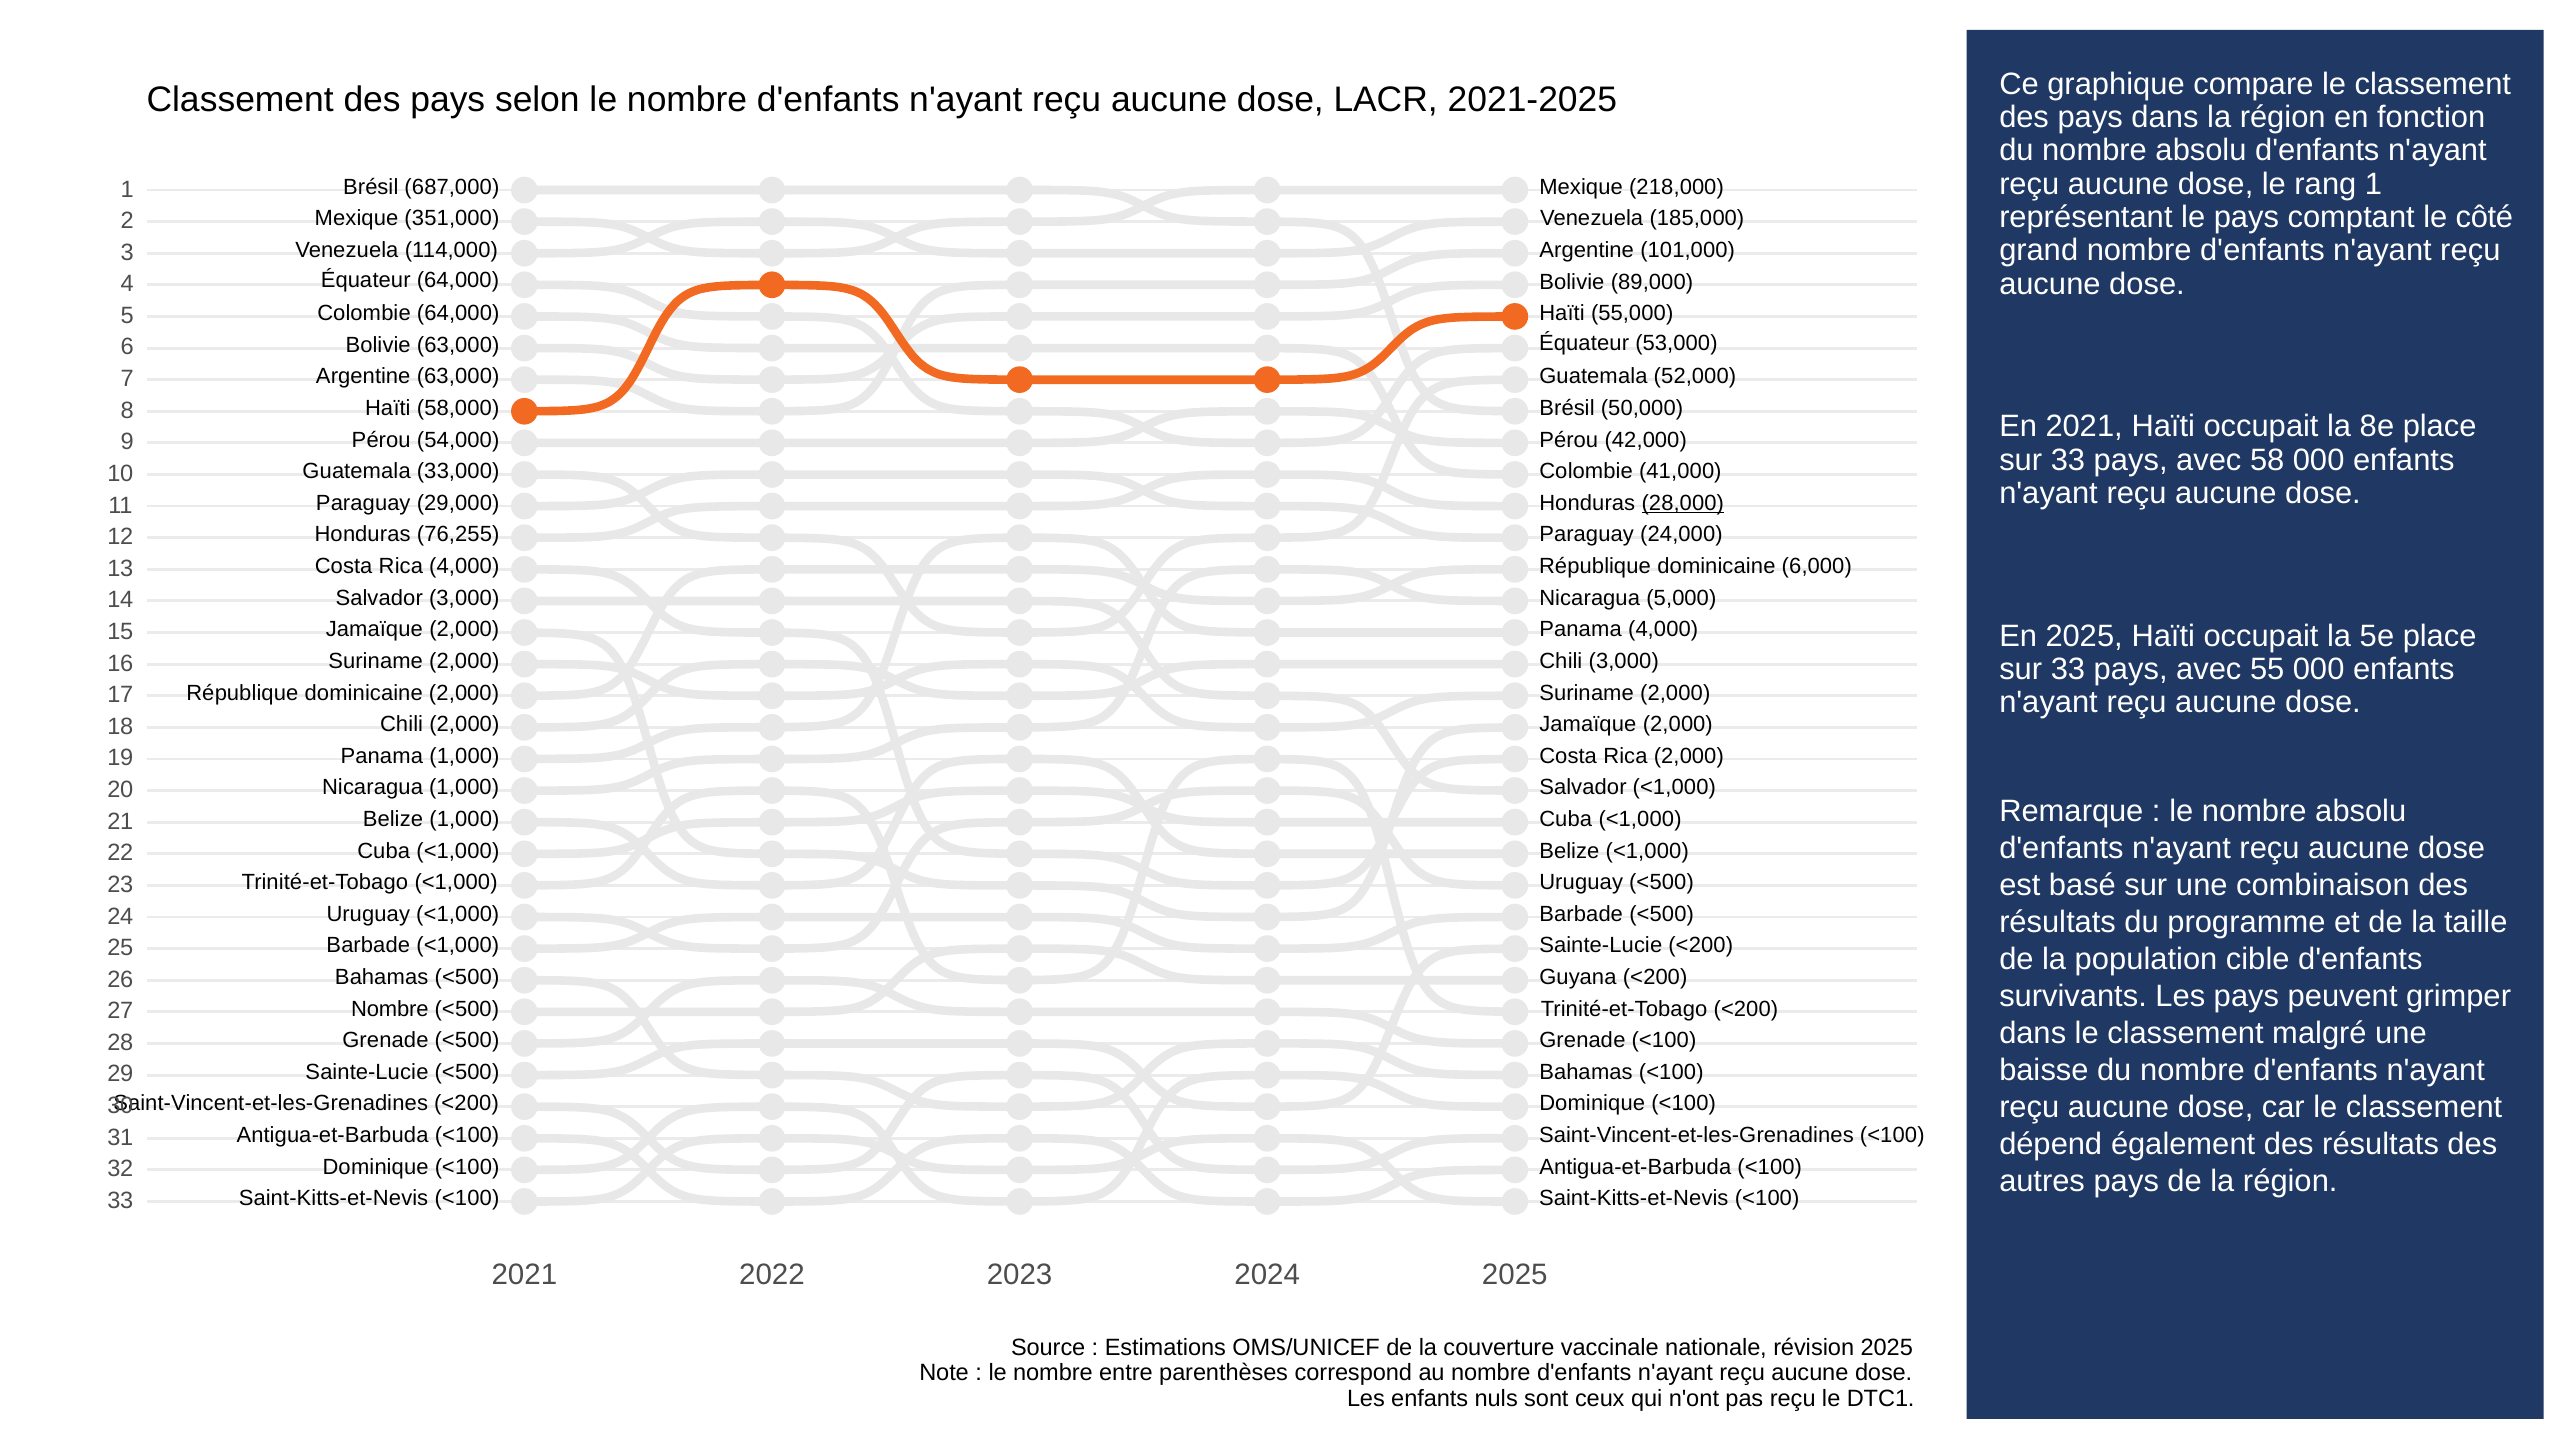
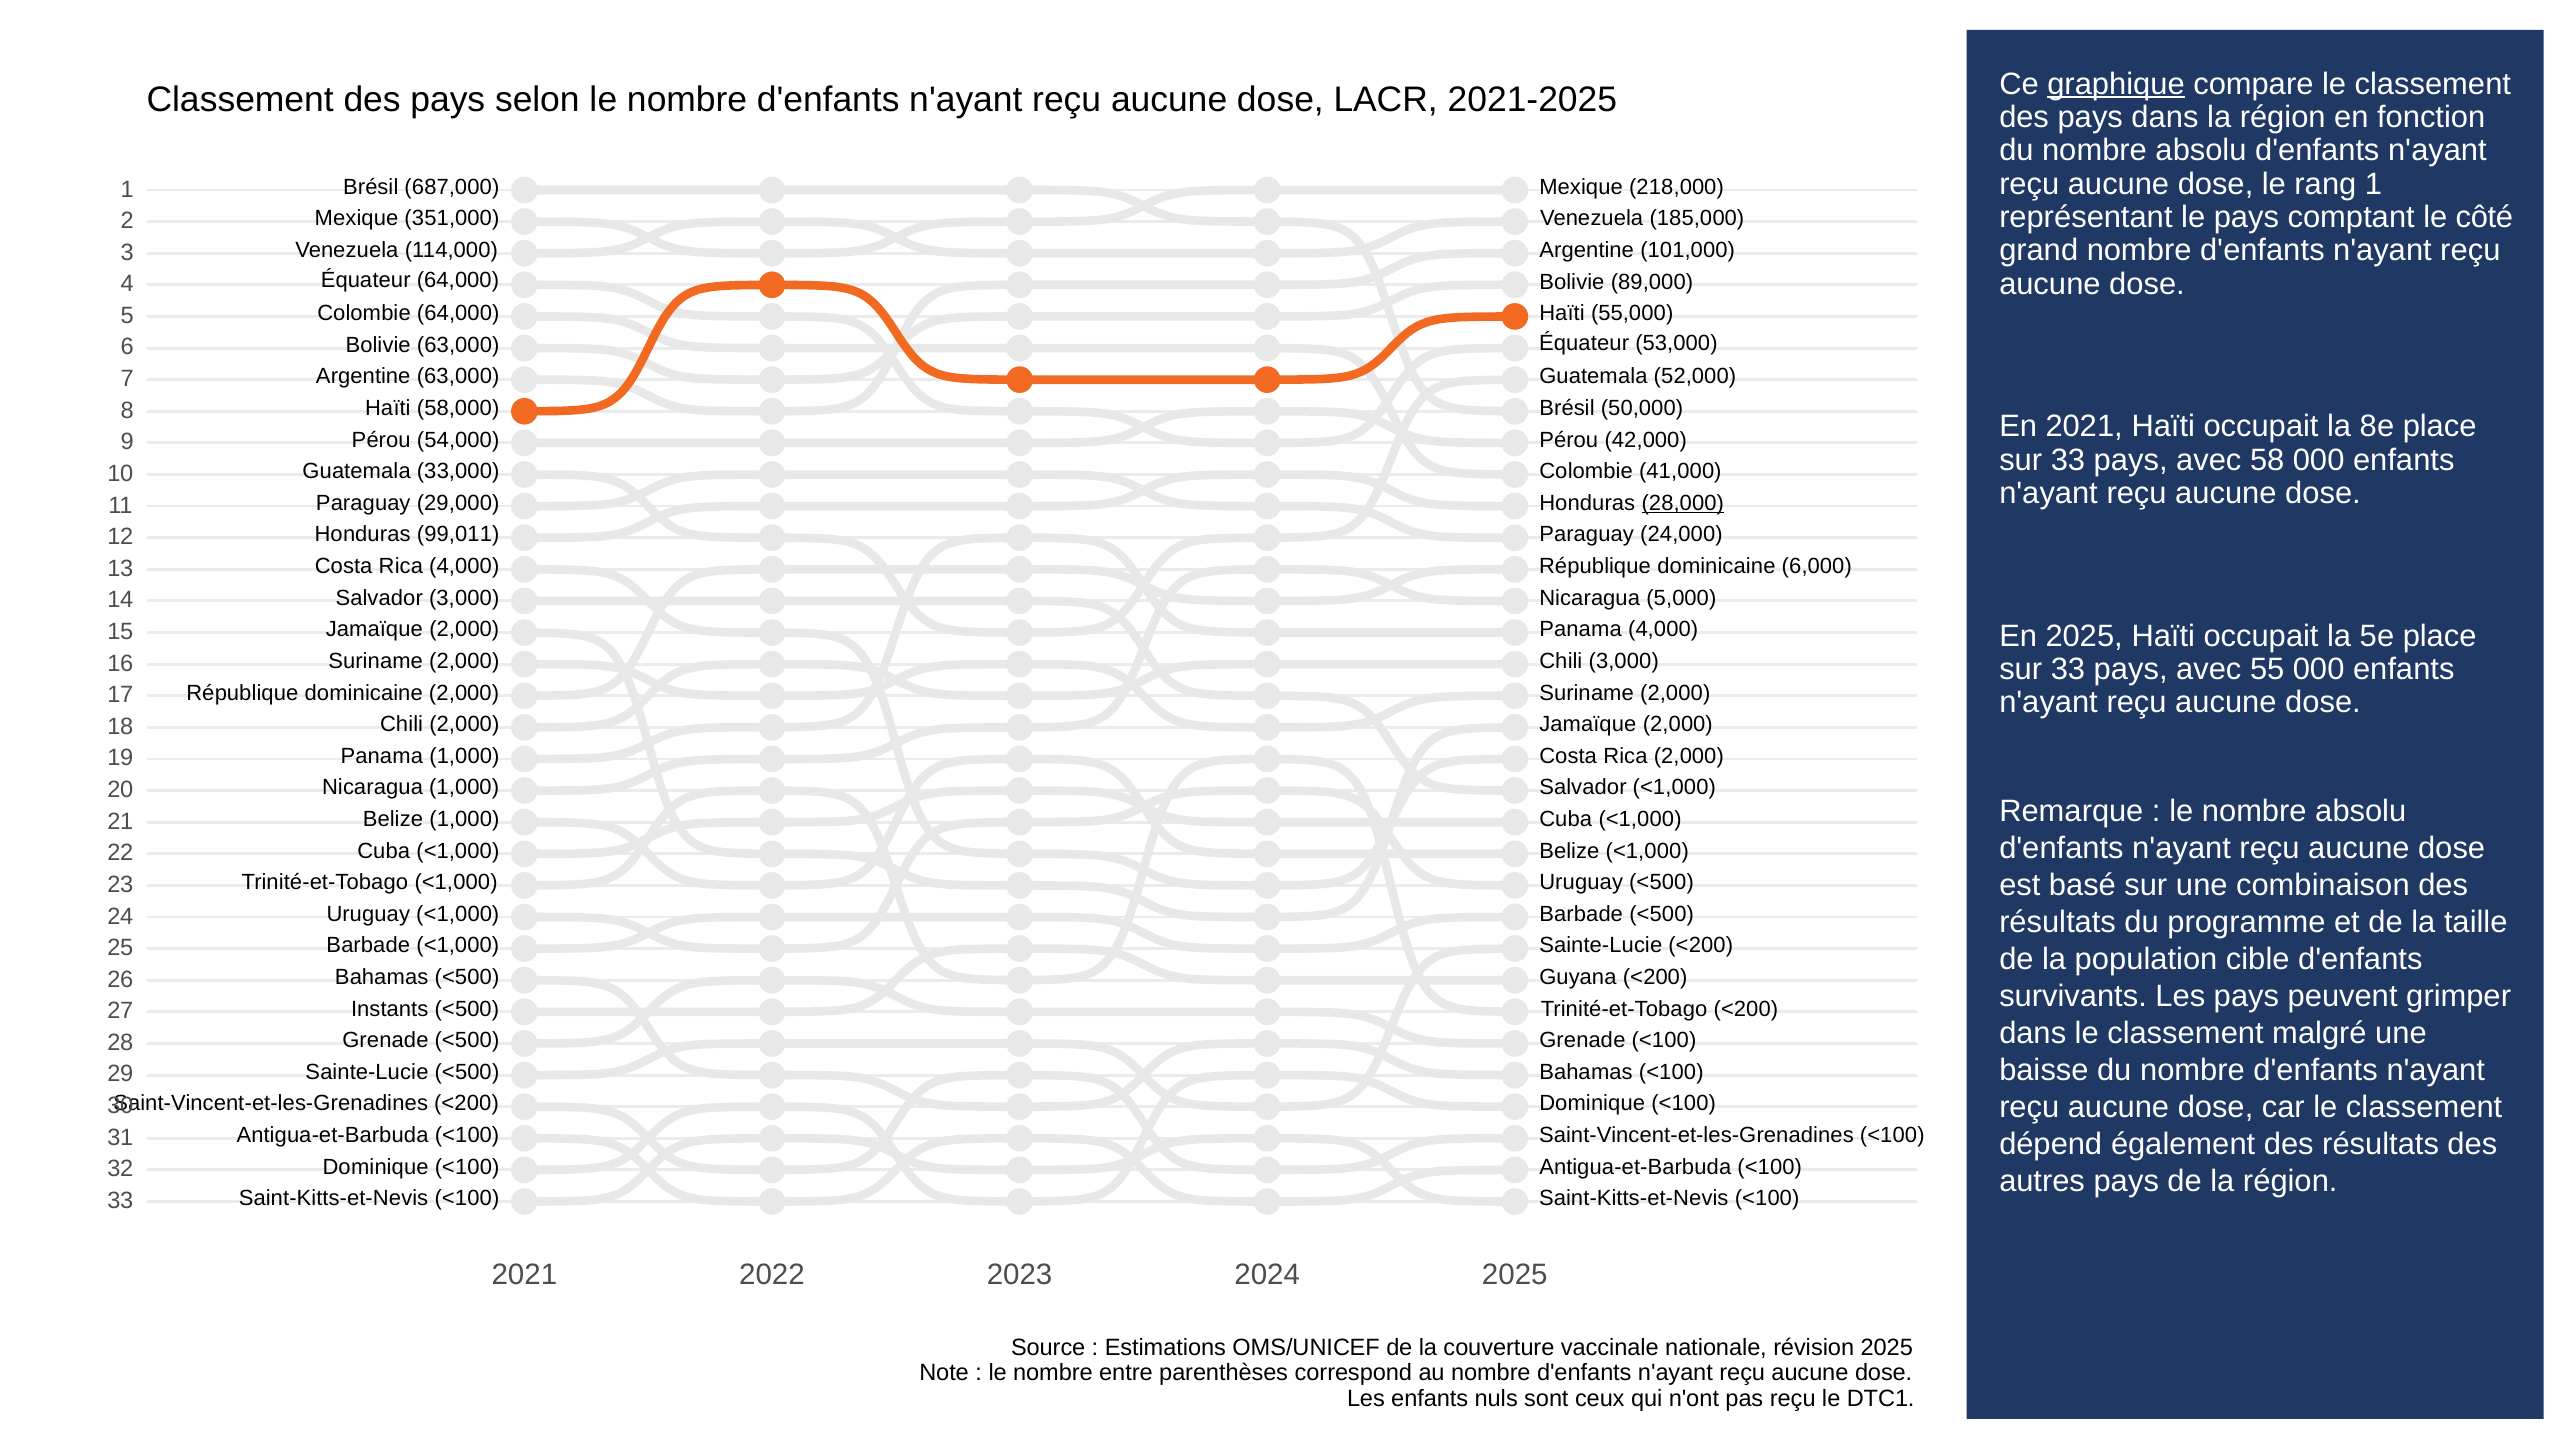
graphique underline: none -> present (2116, 84)
76,255: 76,255 -> 99,011 (458, 535)
Nombre: Nombre -> Instants (390, 1009)
